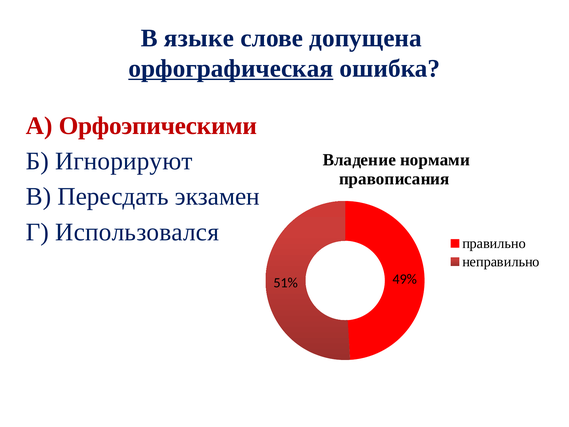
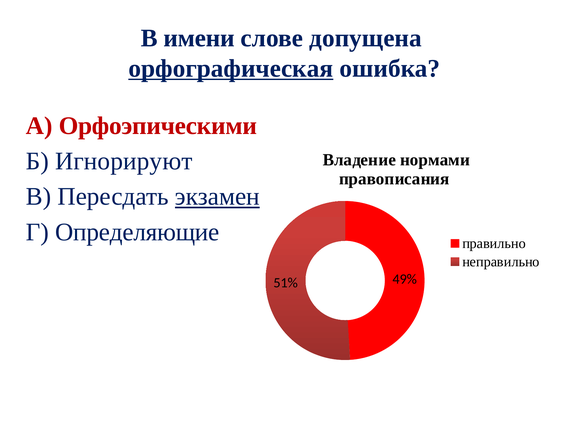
языке: языке -> имени (199, 38)
экзамен underline: none -> present (217, 196)
Использовался: Использовался -> Определяющие (137, 232)
